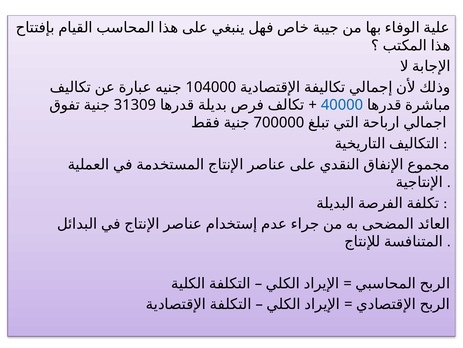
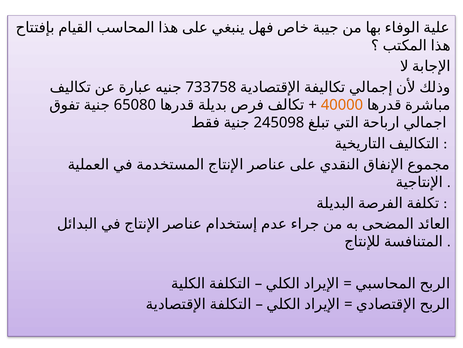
104000: 104000 -> 733758 (211, 87)
31309: 31309 -> 65080 (135, 105)
40000 colour: blue -> orange (342, 105)
700000: 700000 -> 245098 (279, 123)
